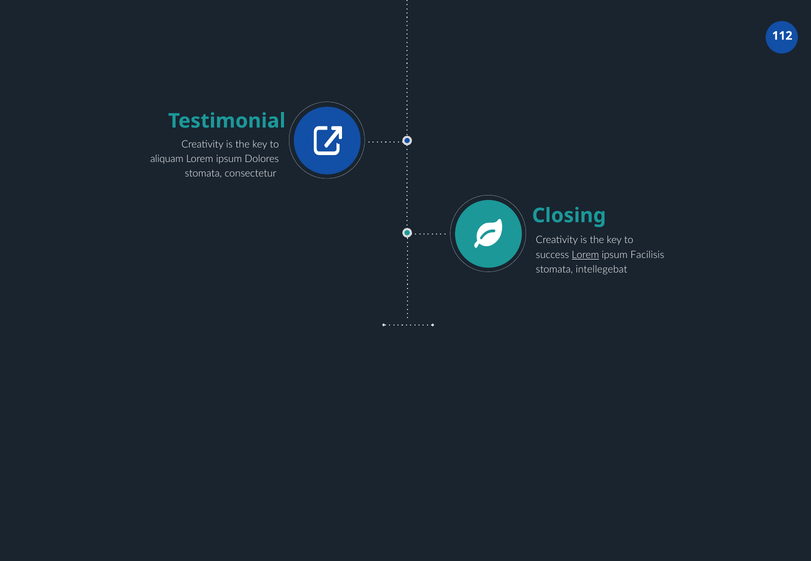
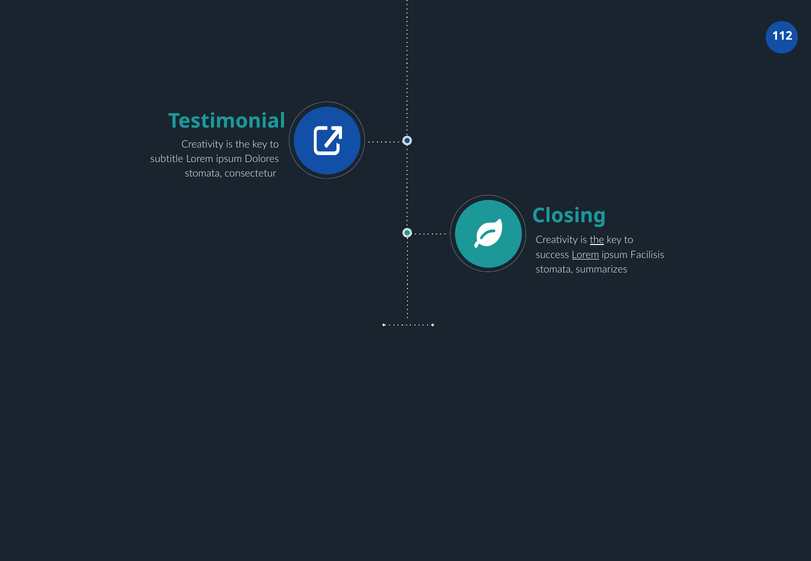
aliquam: aliquam -> subtitle (167, 159)
the underline: none -> present (597, 240)
intellegebat: intellegebat -> summarizes (602, 270)
